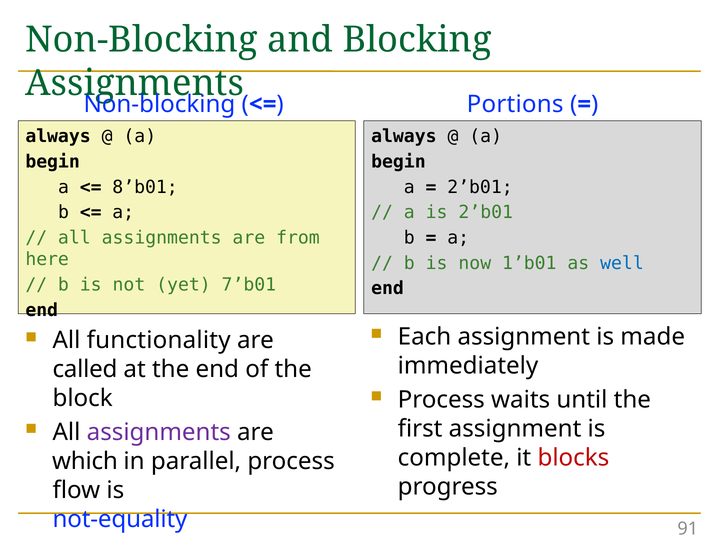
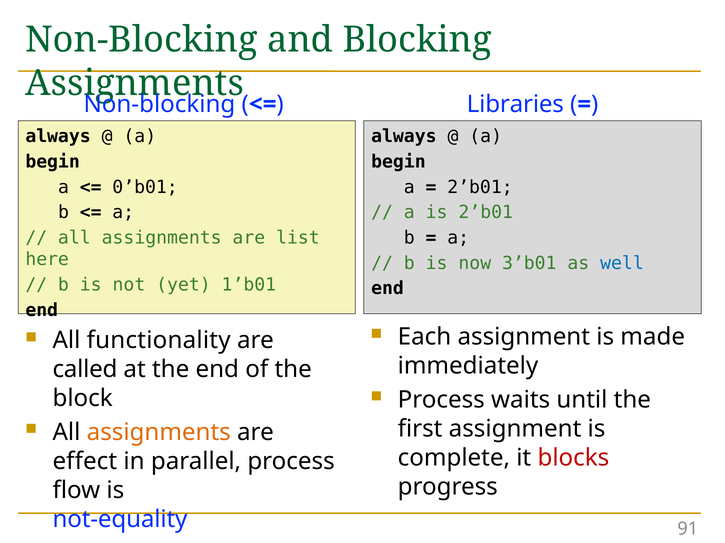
Portions: Portions -> Libraries (515, 104)
8’b01: 8’b01 -> 0’b01 (145, 187)
from: from -> list (298, 238)
1’b01: 1’b01 -> 3’b01 (529, 263)
7’b01: 7’b01 -> 1’b01 (249, 285)
assignments colour: purple -> orange (159, 433)
which: which -> effect (85, 462)
